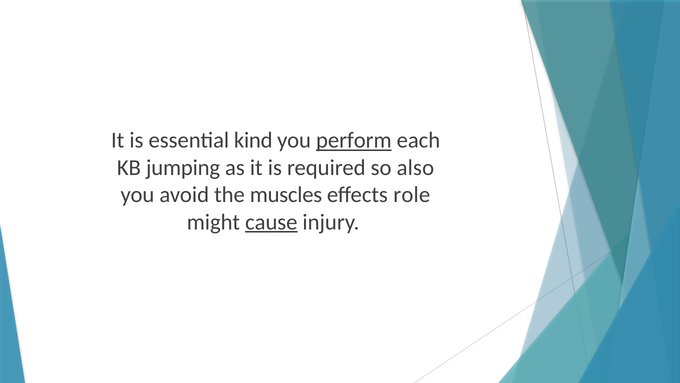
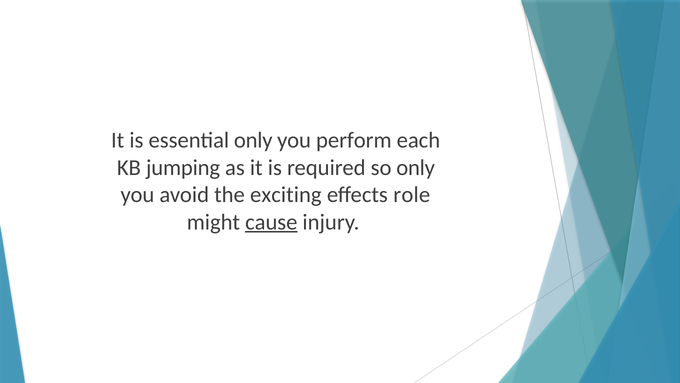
essential kind: kind -> only (253, 140)
perform underline: present -> none (354, 140)
so also: also -> only (416, 167)
muscles: muscles -> exciting (286, 195)
